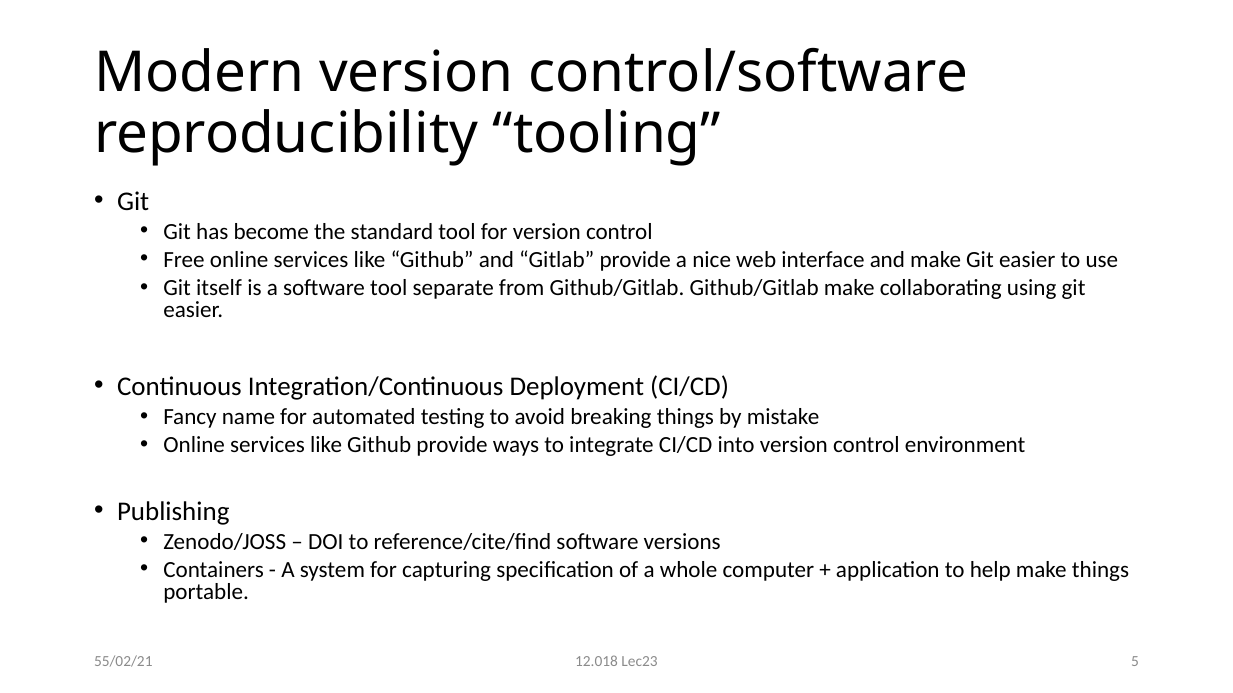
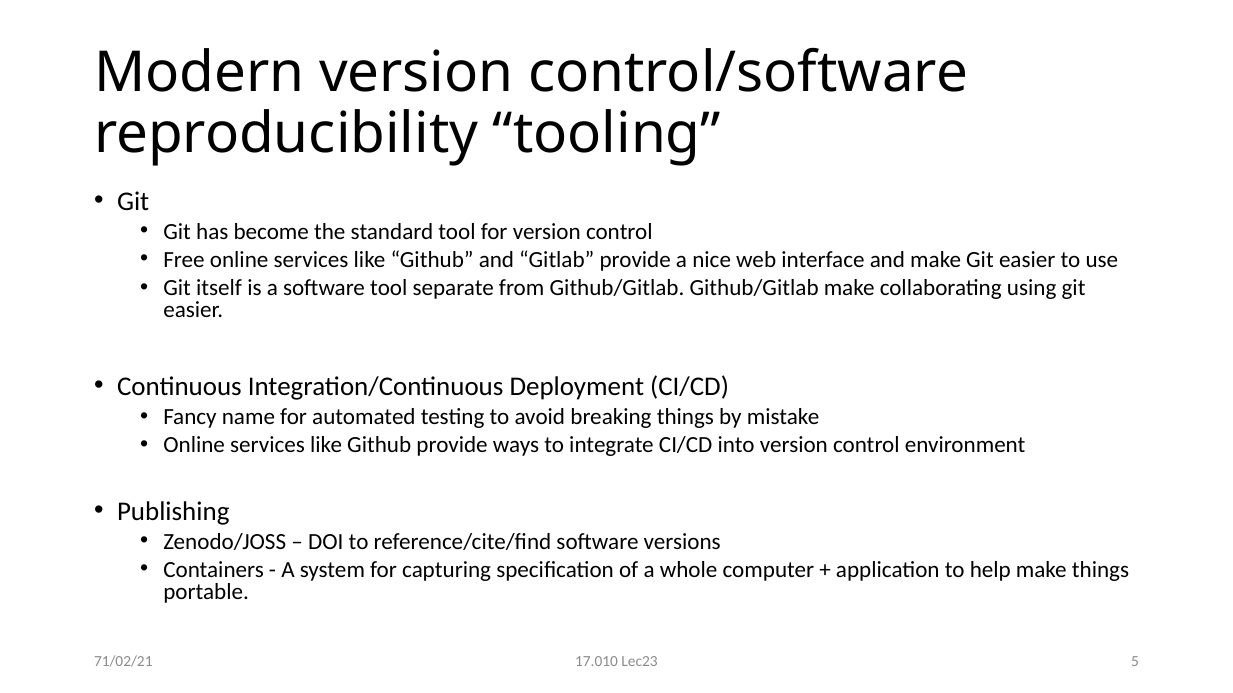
12.018: 12.018 -> 17.010 (597, 662)
55/02/21: 55/02/21 -> 71/02/21 (123, 662)
